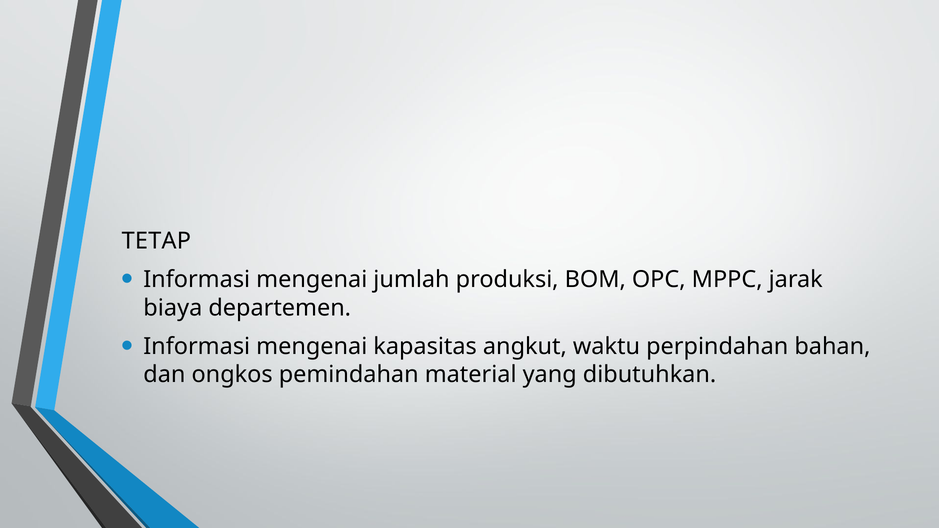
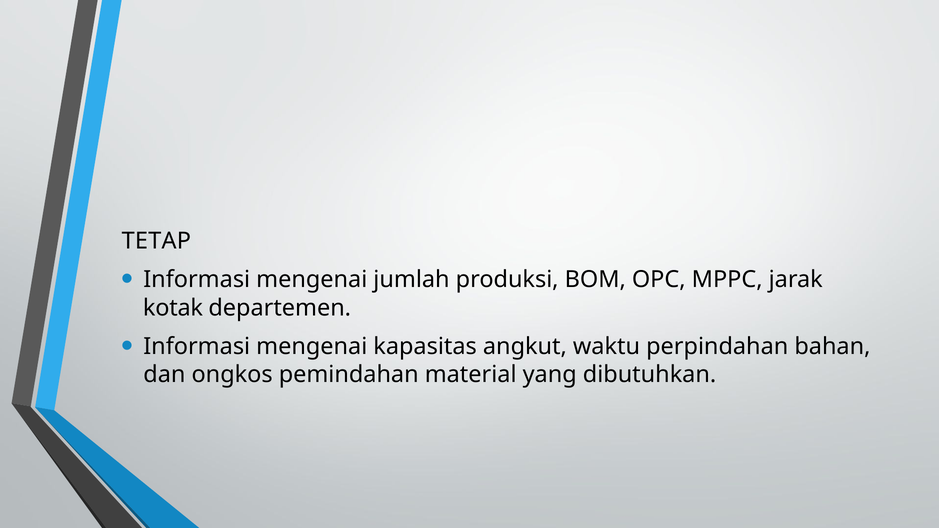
biaya: biaya -> kotak (173, 308)
